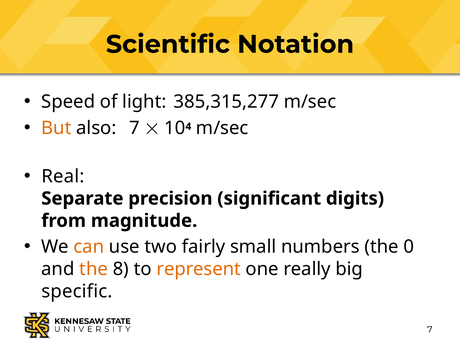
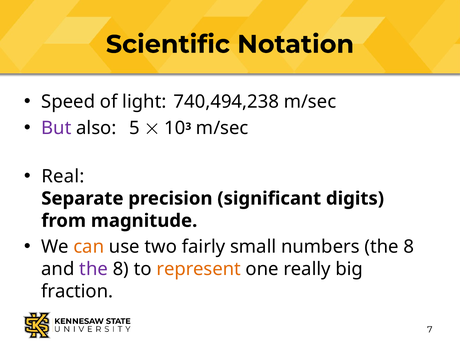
385,315,277: 385,315,277 -> 740,494,238 (226, 102)
But colour: orange -> purple (56, 128)
also 7: 7 -> 5 (135, 128)
4: 4 -> 3 (188, 126)
numbers the 0: 0 -> 8 (409, 247)
the colour: orange -> purple (94, 269)
specific: specific -> fraction (77, 291)
